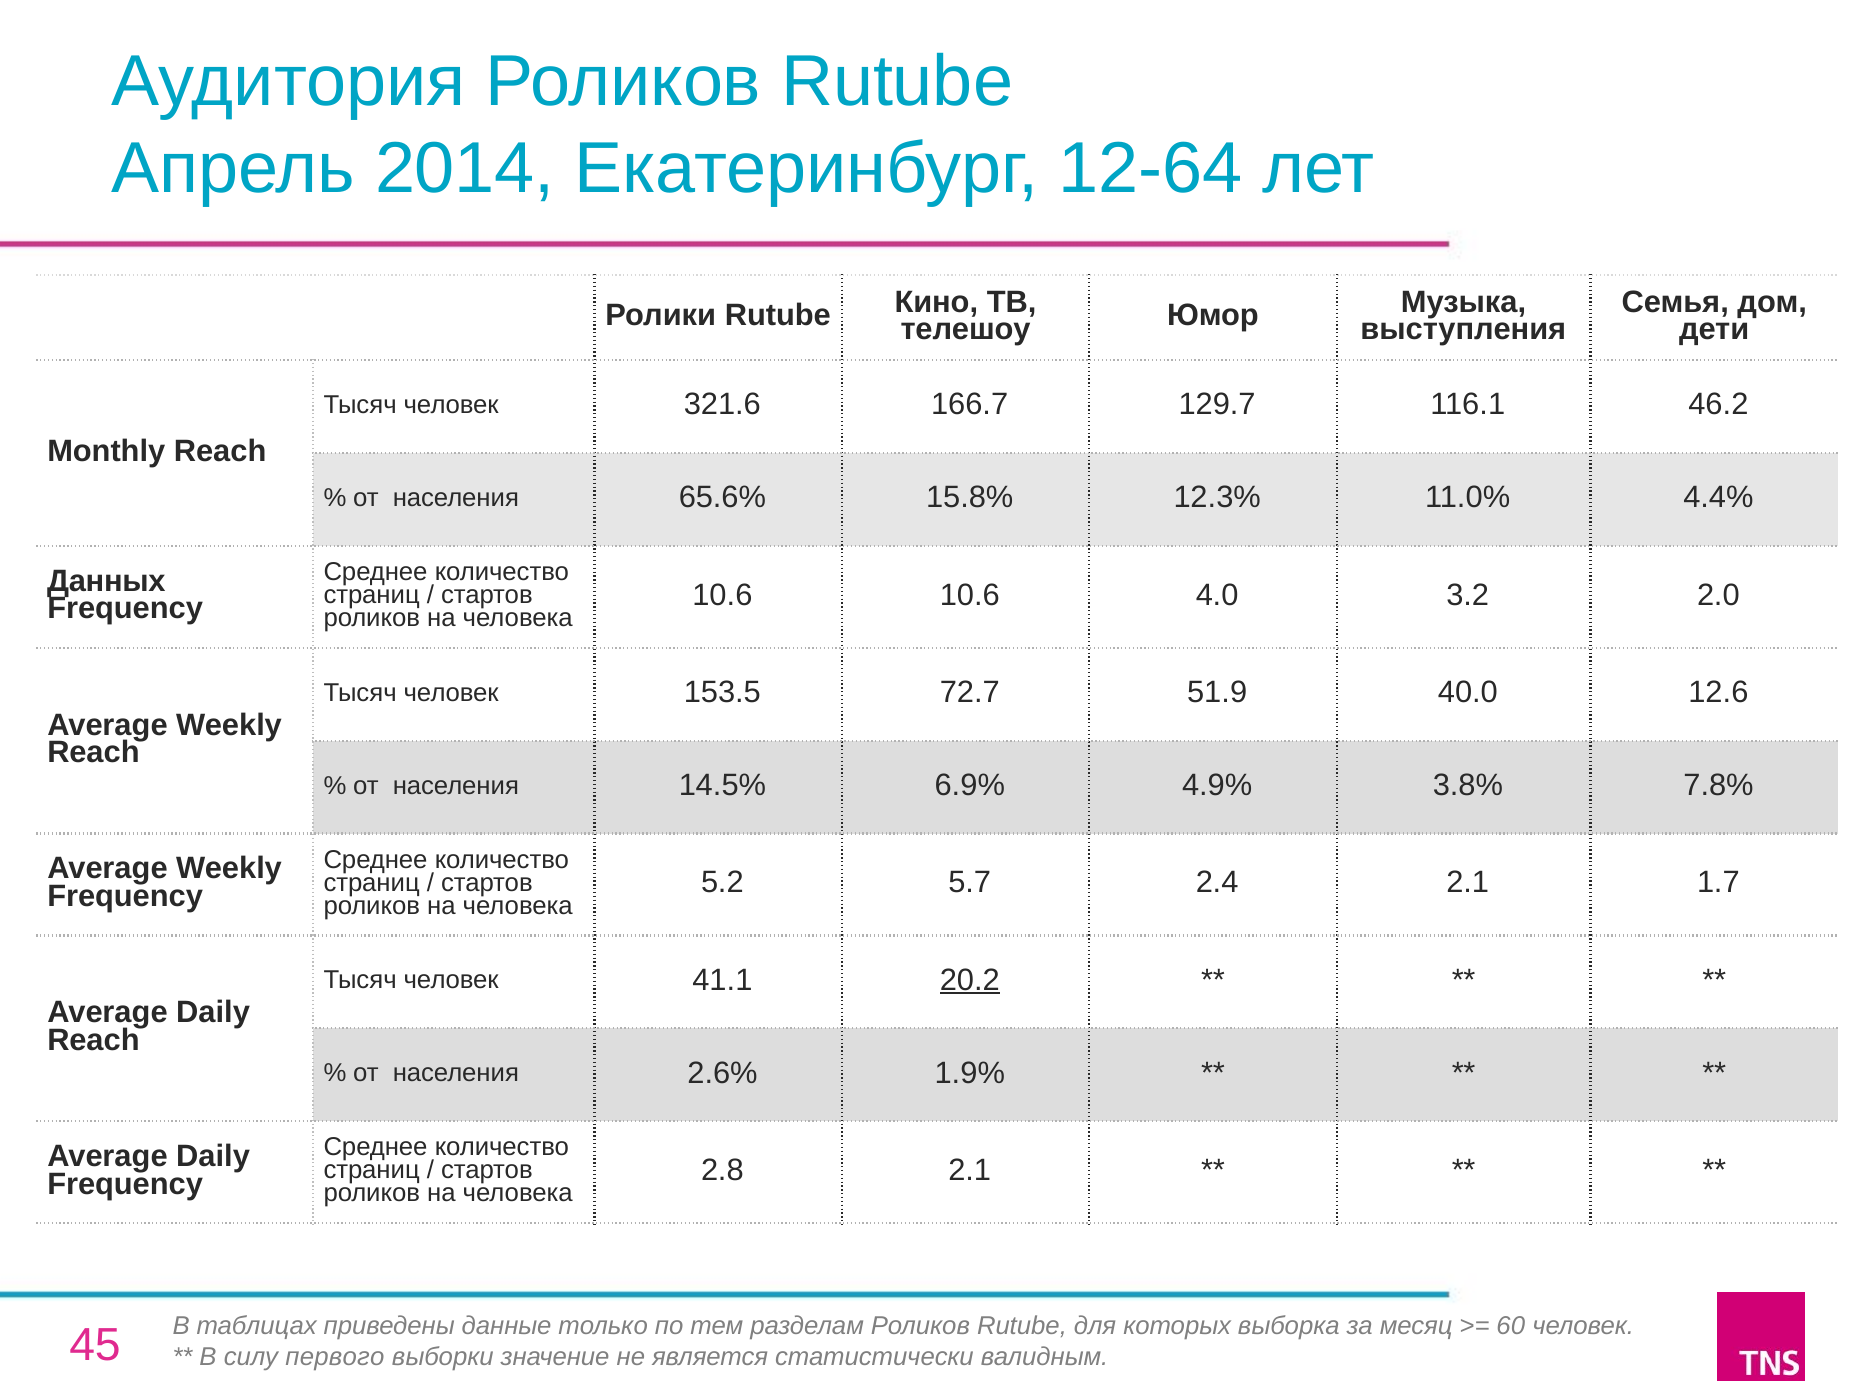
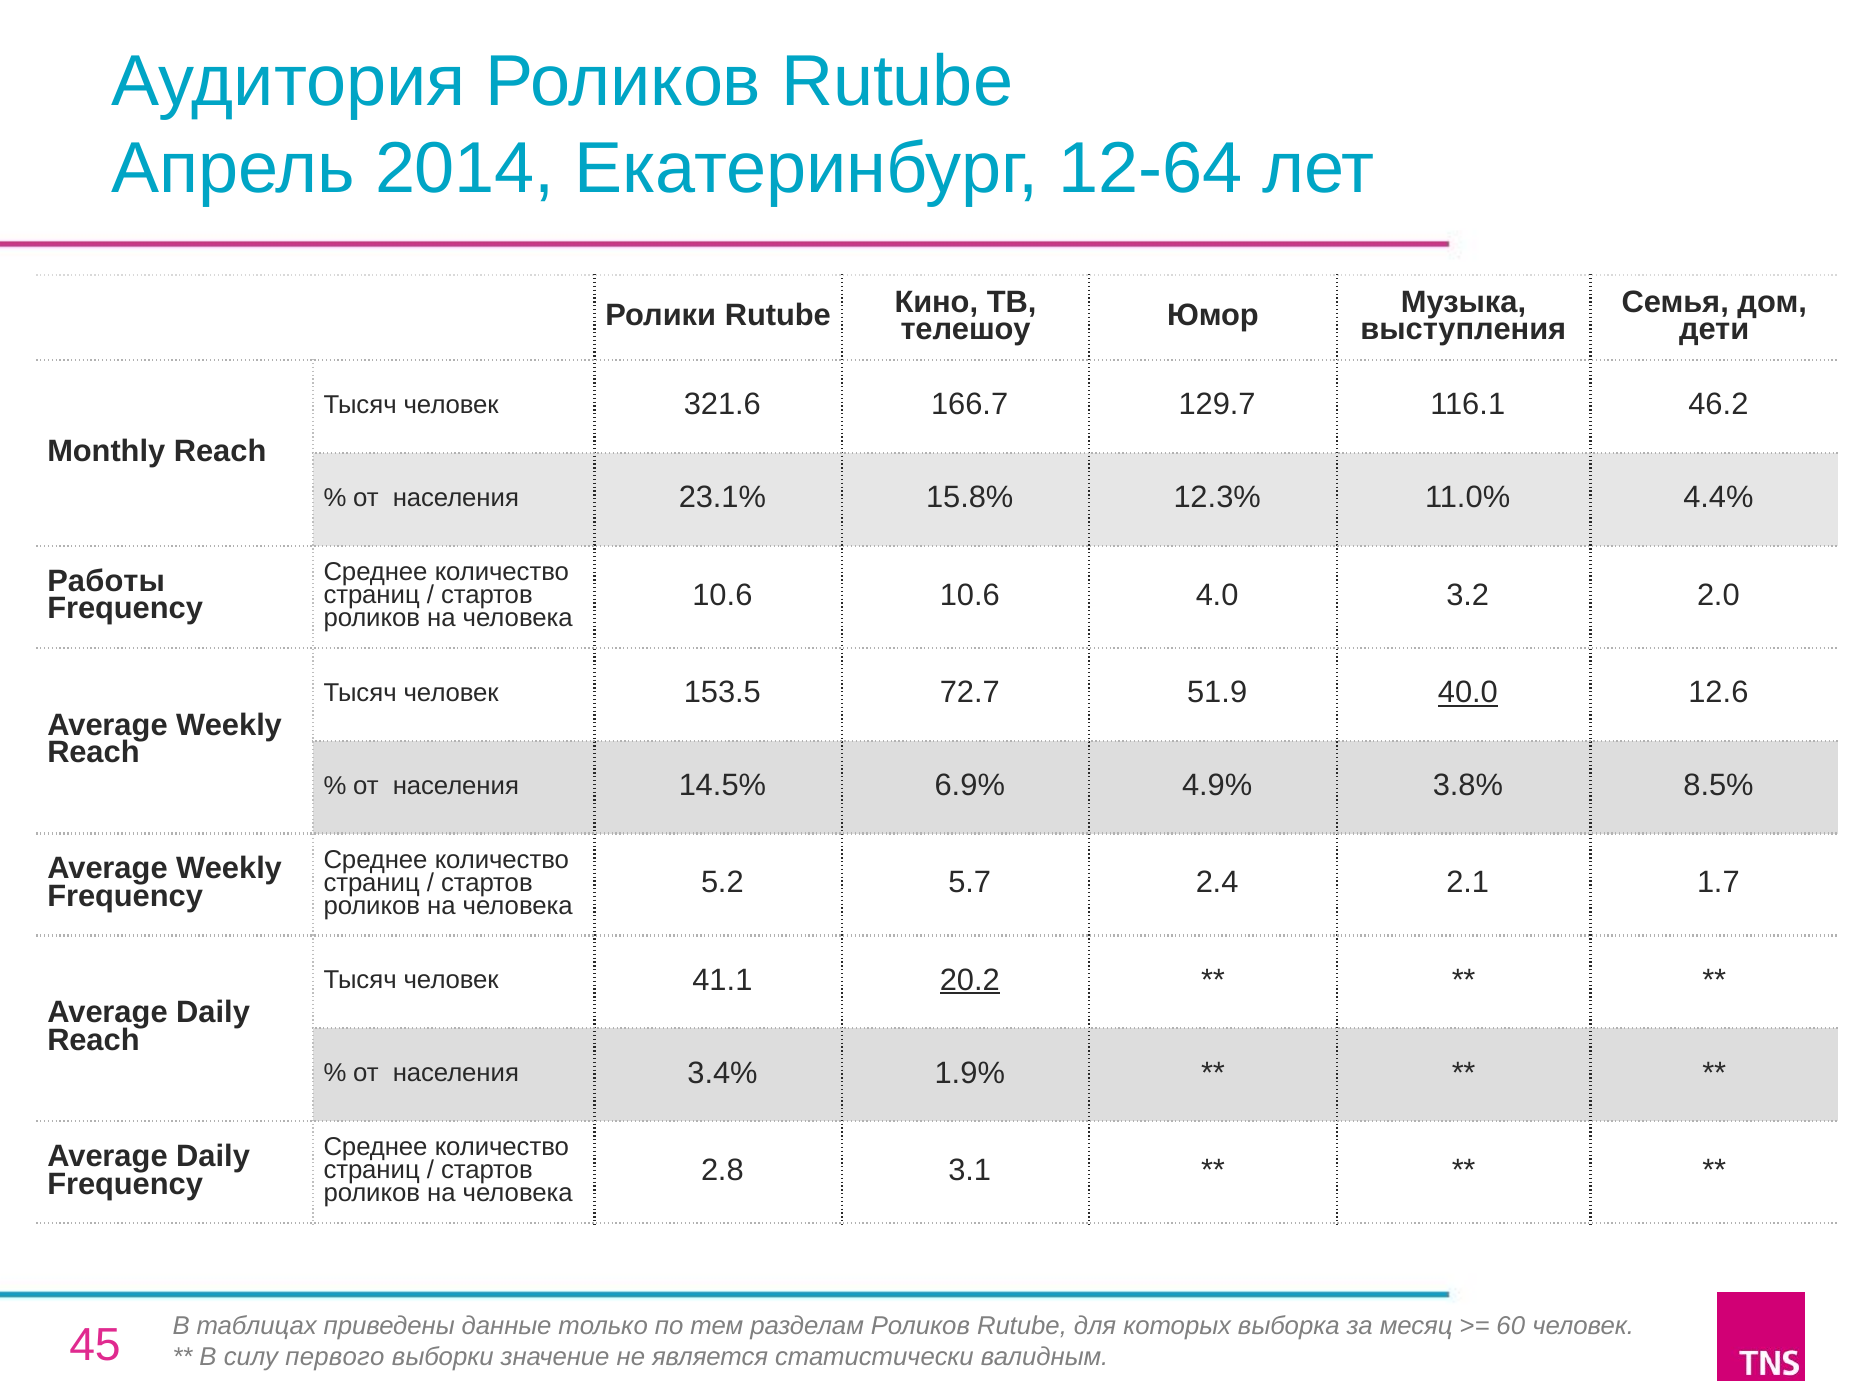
65.6%: 65.6% -> 23.1% (722, 497)
Данных: Данных -> Работы (106, 581)
40.0 underline: none -> present (1468, 692)
7.8%: 7.8% -> 8.5% (1719, 785)
2.6%: 2.6% -> 3.4% (722, 1073)
2.8 2.1: 2.1 -> 3.1 (970, 1170)
